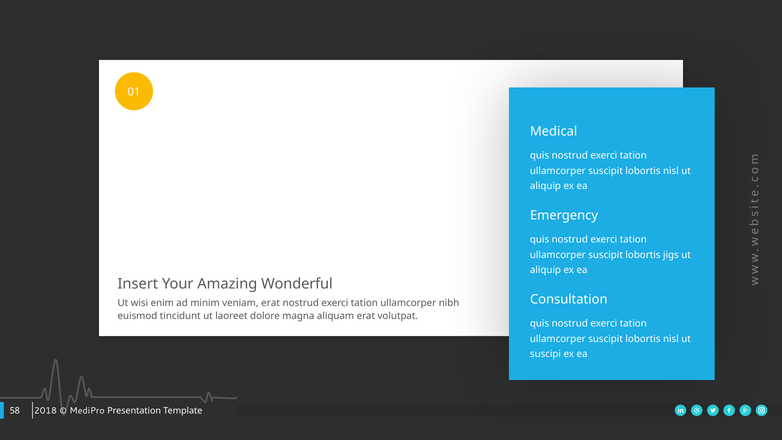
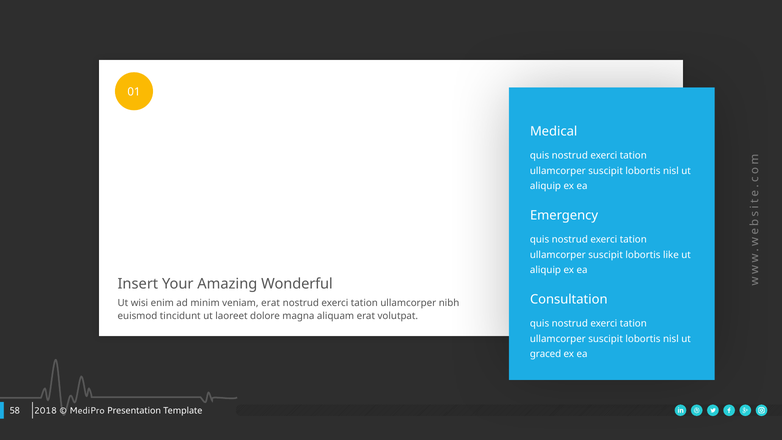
jigs: jigs -> like (671, 255)
suscipi: suscipi -> graced (546, 354)
